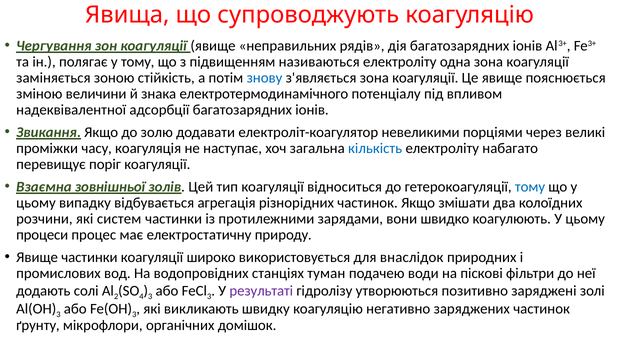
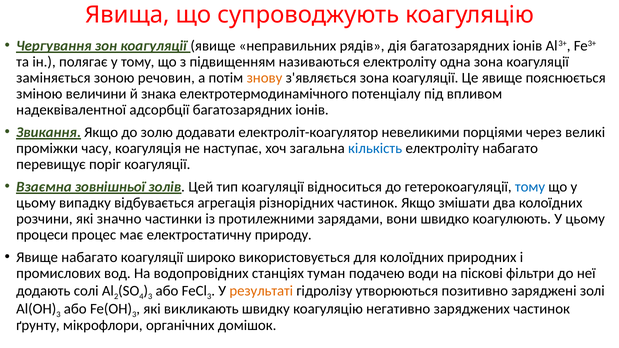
стійкість: стійкість -> речовин (166, 78)
знову colour: blue -> orange (265, 78)
систем: систем -> значно (119, 219)
Явище частинки: частинки -> набагато (89, 257)
для внаслідок: внаслідок -> колоїдних (412, 257)
результаті colour: purple -> orange (261, 291)
